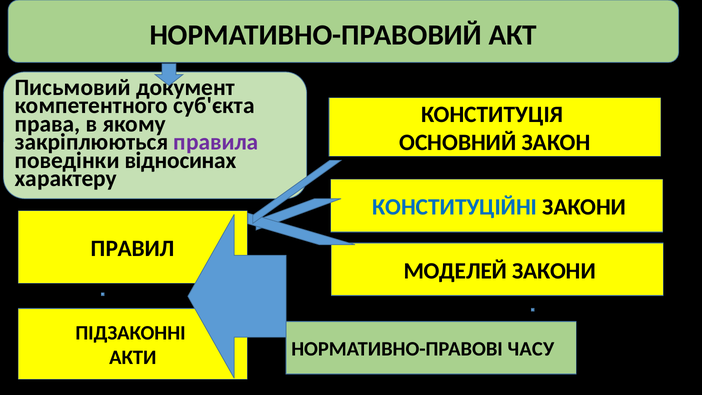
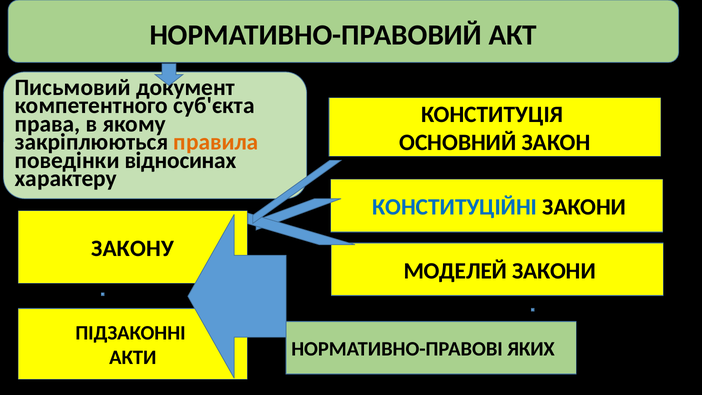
правила colour: purple -> orange (216, 142)
ПРАВИЛ: ПРАВИЛ -> ЗАКОНУ (133, 249)
ЧАСУ: ЧАСУ -> ЯКИХ (531, 349)
